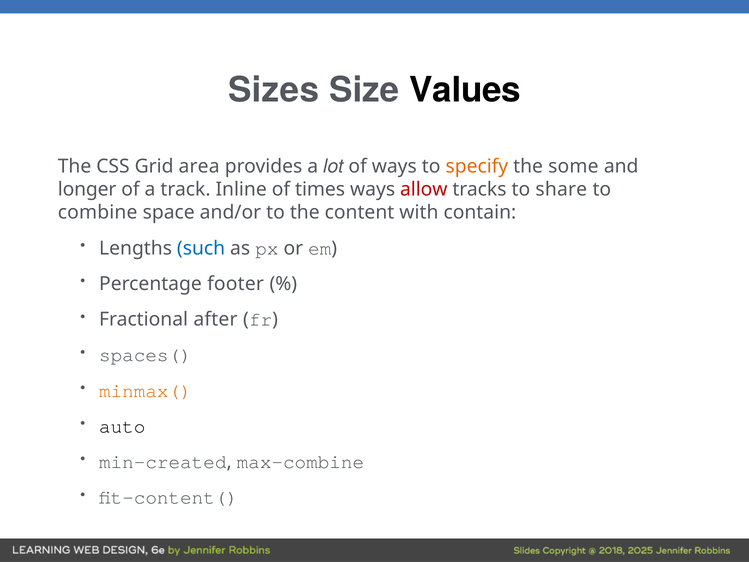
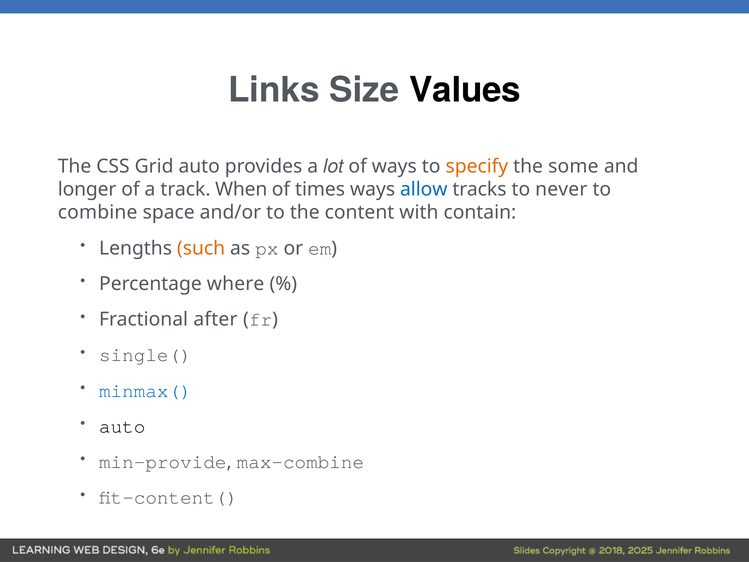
Sizes: Sizes -> Links (274, 90)
Grid area: area -> auto (199, 166)
Inline: Inline -> When (241, 189)
allow colour: red -> blue (424, 189)
share: share -> never (561, 189)
such colour: blue -> orange (201, 248)
footer: footer -> where (236, 284)
spaces(: spaces( -> single( (145, 355)
minmax( colour: orange -> blue (145, 391)
min-created: min-created -> min-provide (163, 462)
